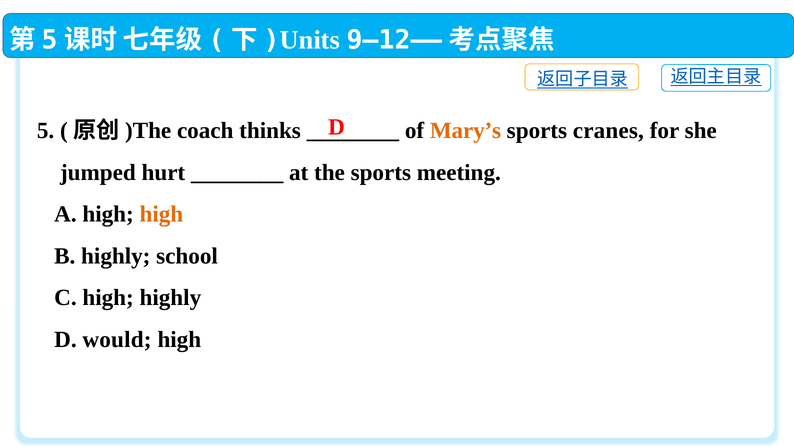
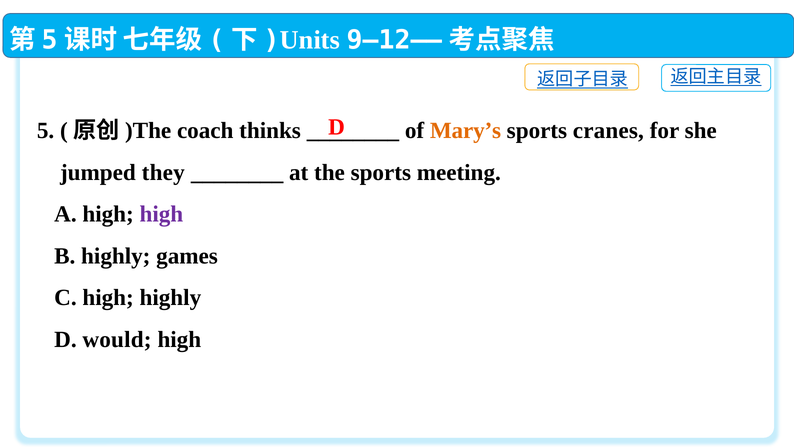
hurt: hurt -> they (163, 172)
high colour: orange -> purple (161, 214)
school: school -> games (187, 256)
